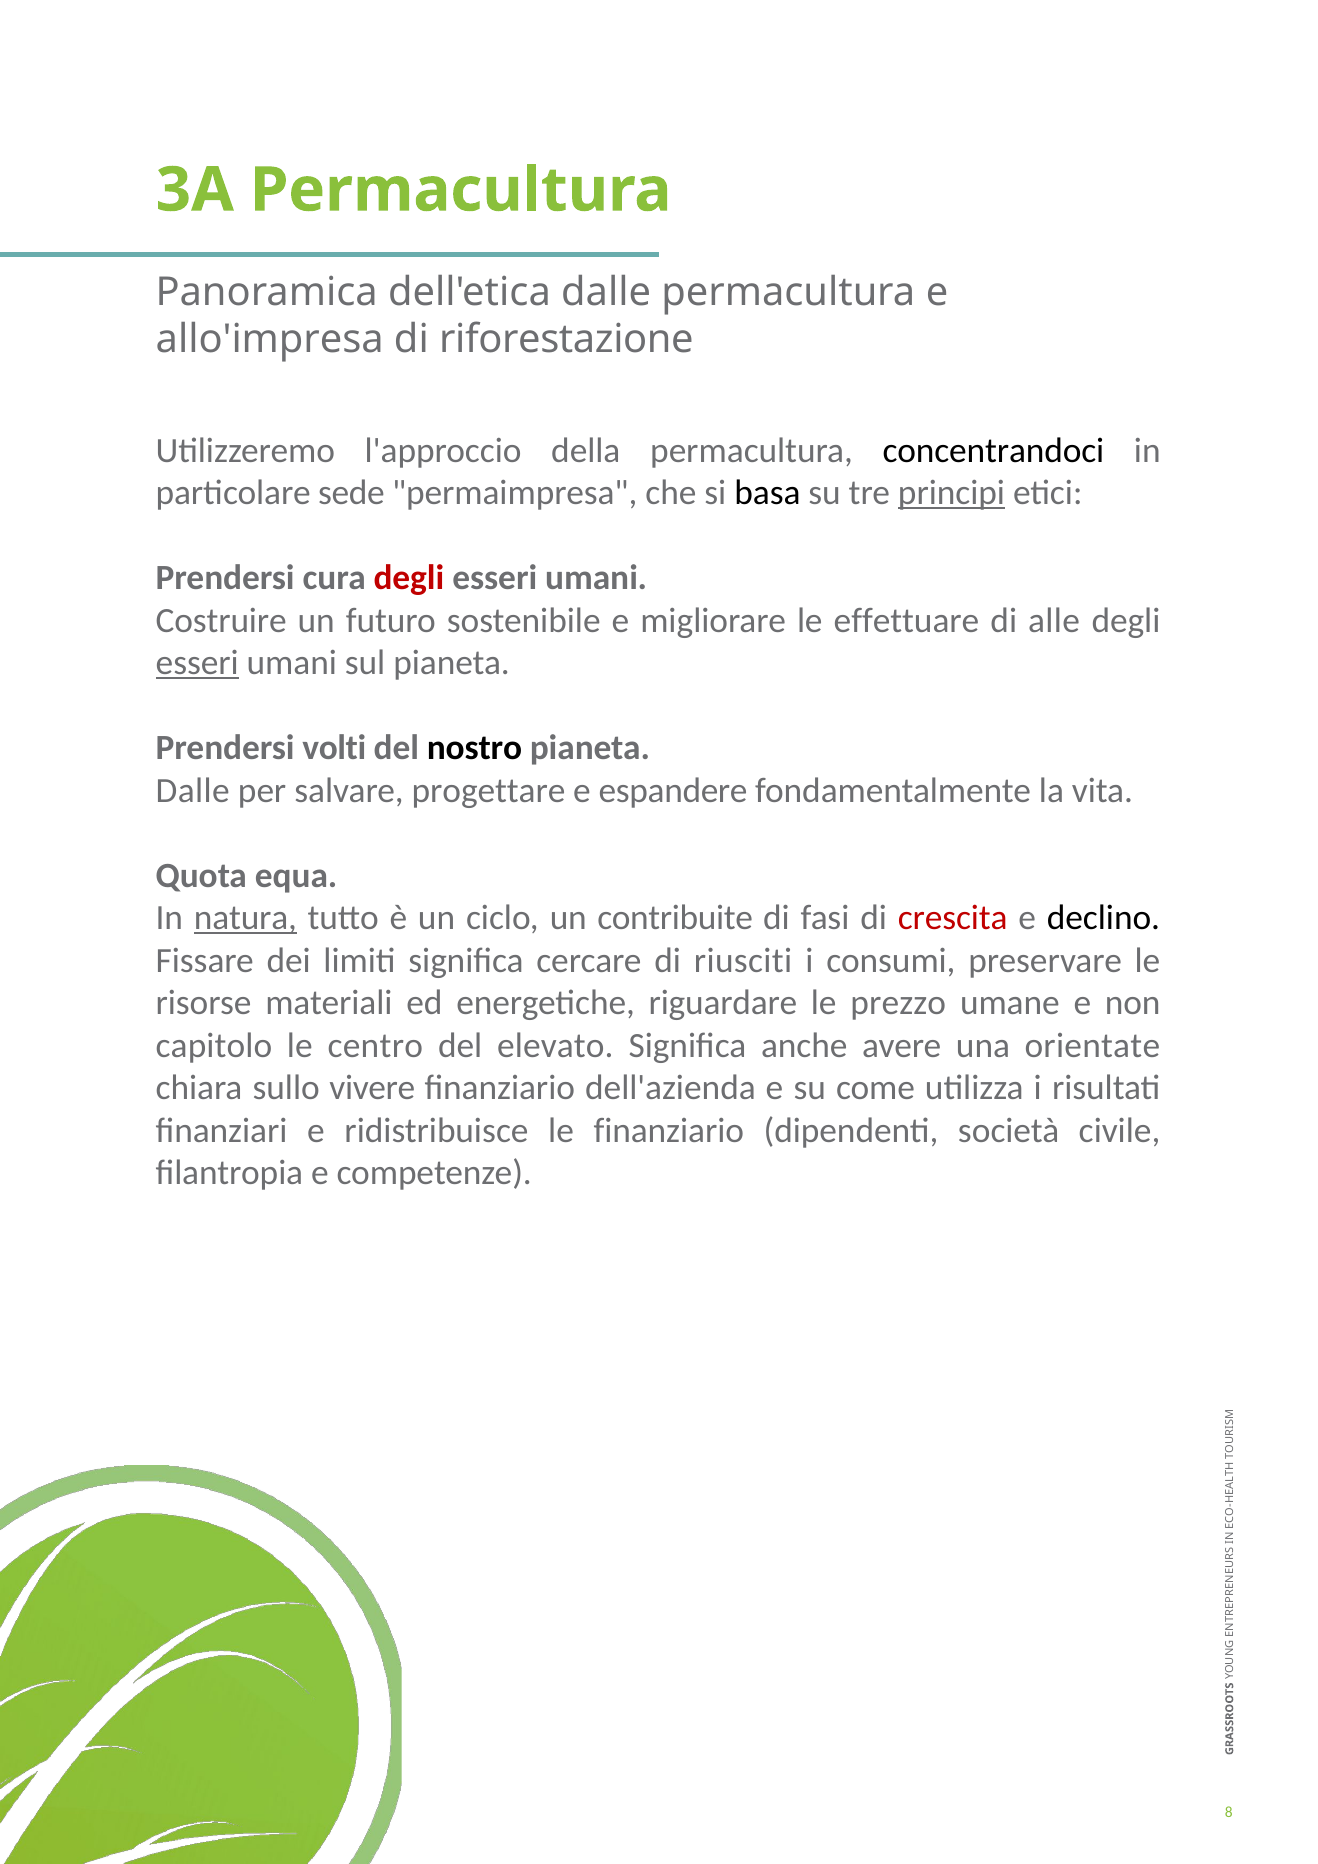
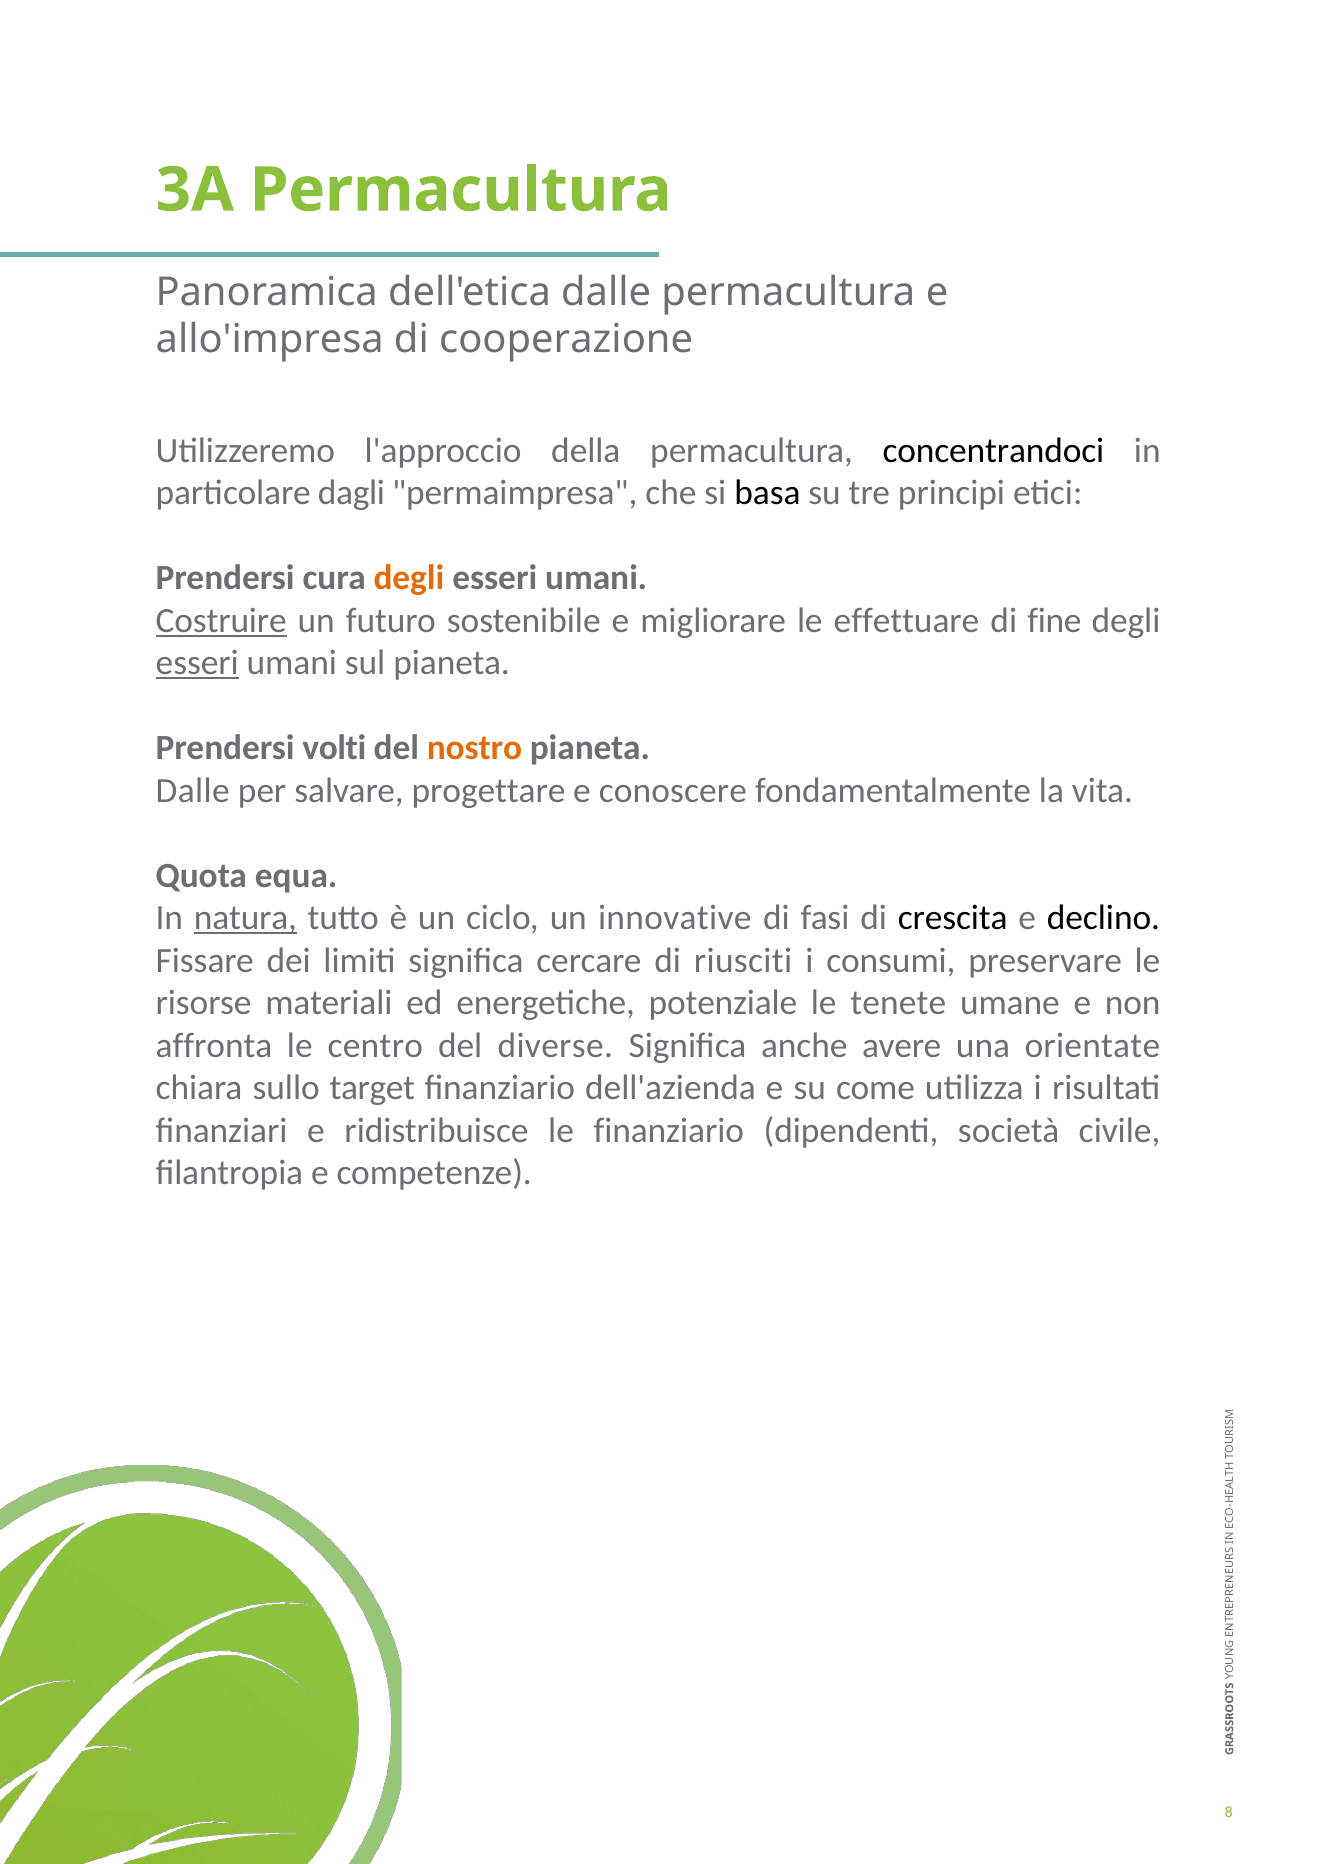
riforestazione: riforestazione -> cooperazione (566, 340)
sede: sede -> dagli (351, 493)
principi underline: present -> none (952, 493)
degli colour: red -> orange (409, 578)
Costruire underline: none -> present (221, 621)
alle: alle -> fine (1054, 621)
nostro colour: black -> orange (474, 748)
espandere: espandere -> conoscere (673, 791)
contribuite: contribuite -> innovative (675, 918)
crescita colour: red -> black (953, 918)
riguardare: riguardare -> potenziale (723, 1003)
prezzo: prezzo -> tenete (898, 1003)
capitolo: capitolo -> affronta (214, 1046)
elevato: elevato -> diverse (555, 1046)
vivere: vivere -> target (372, 1088)
